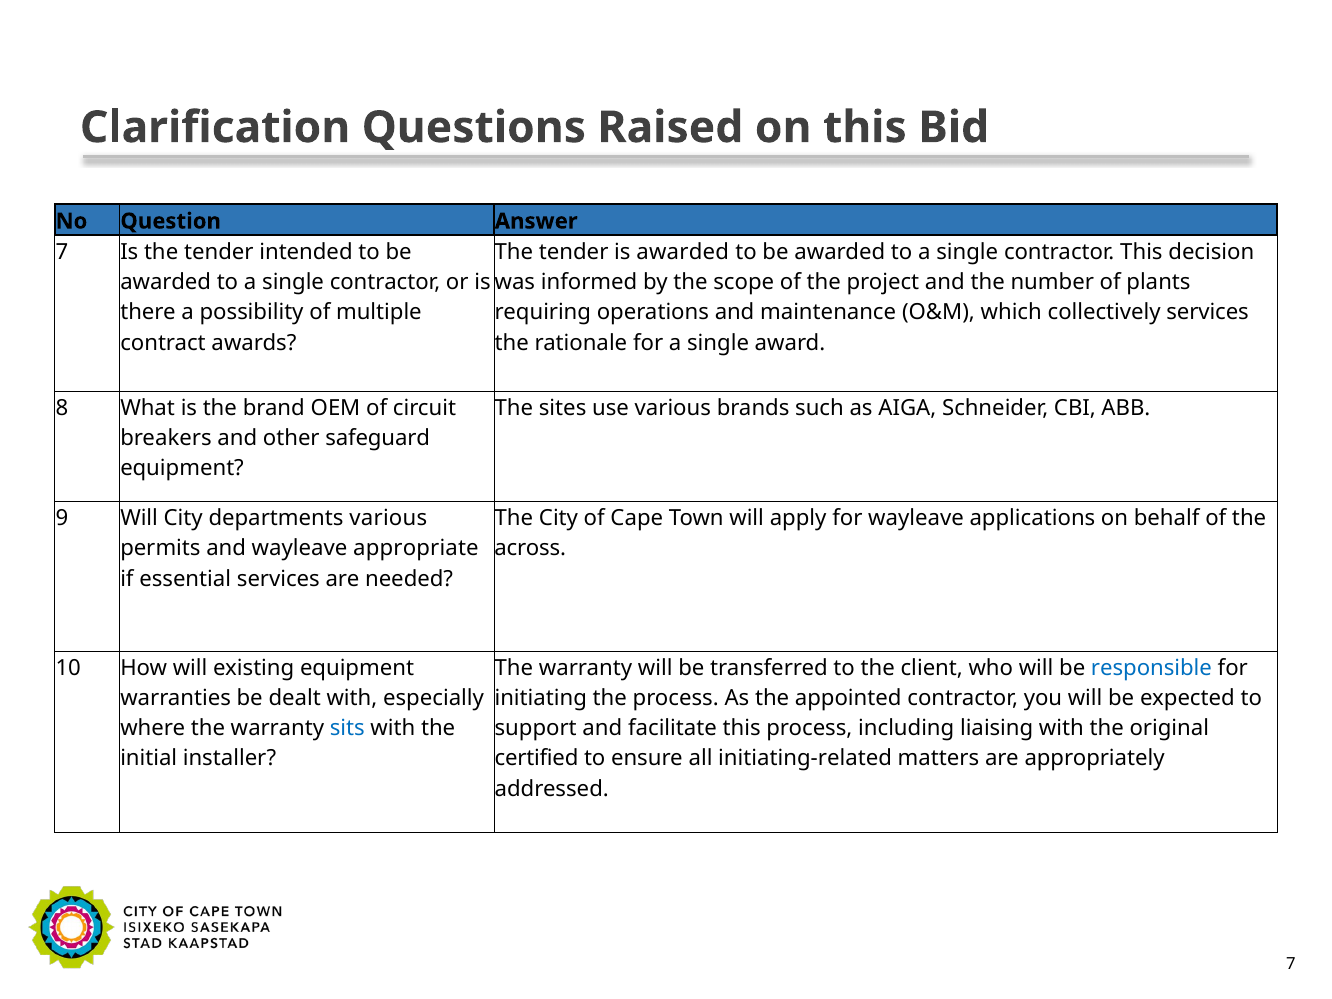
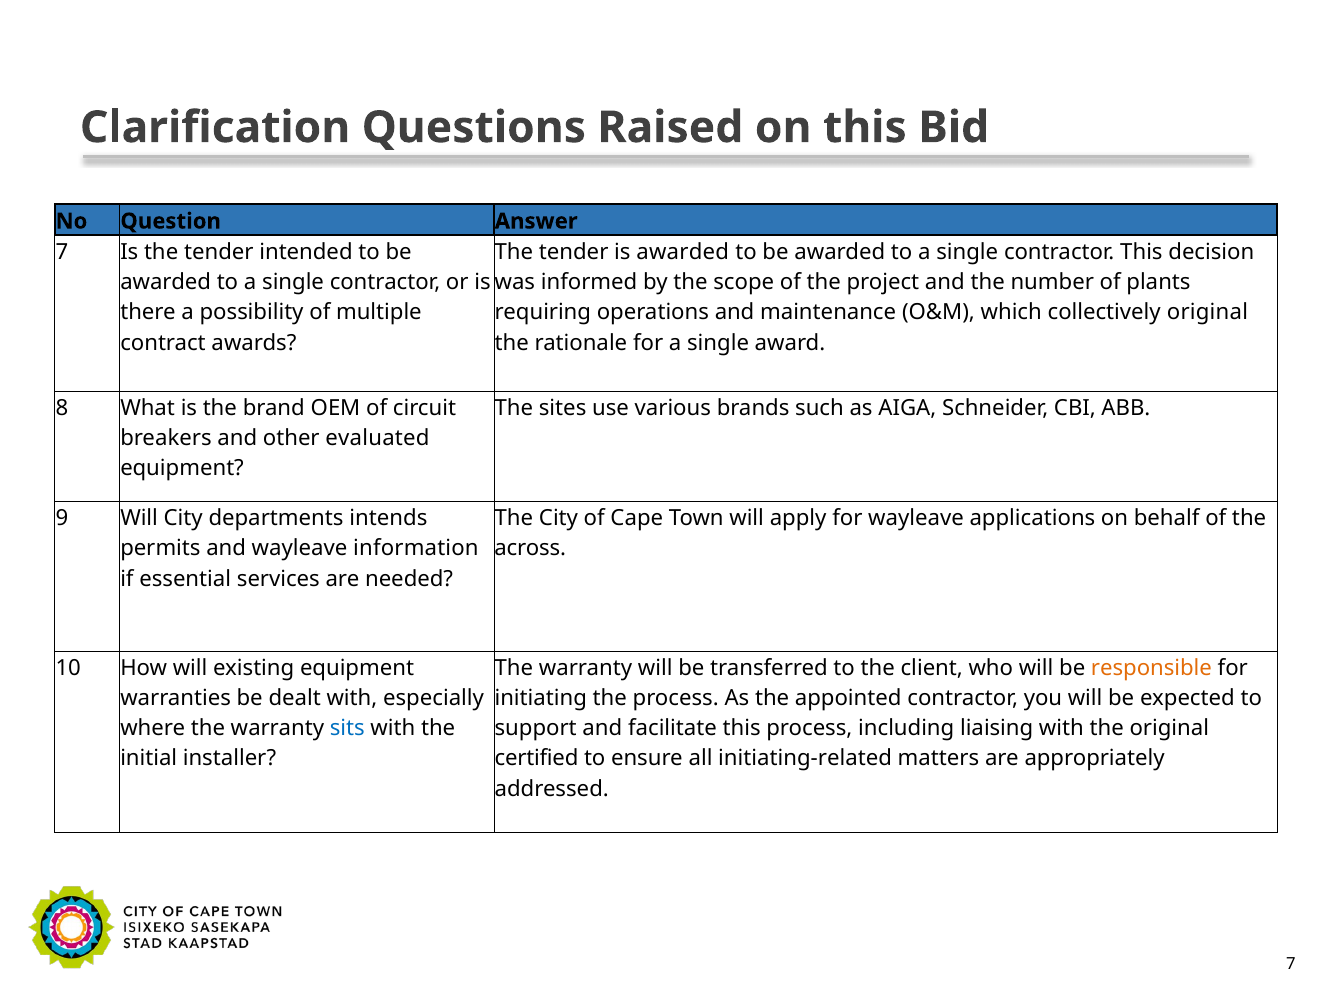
collectively services: services -> original (1207, 313)
safeguard: safeguard -> evaluated (378, 438)
departments various: various -> intends (388, 518)
appropriate: appropriate -> information (416, 549)
responsible colour: blue -> orange (1151, 668)
